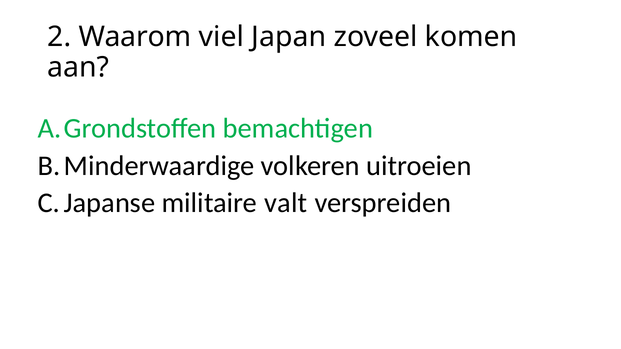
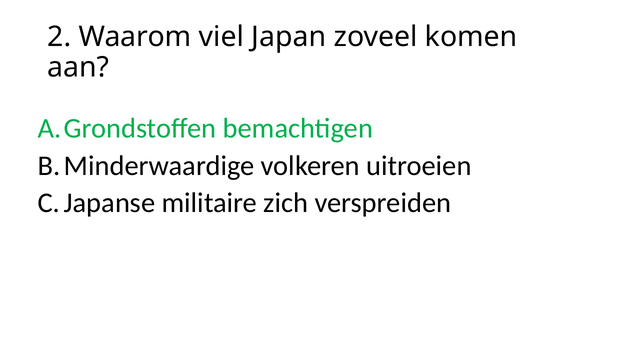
valt: valt -> zich (286, 203)
